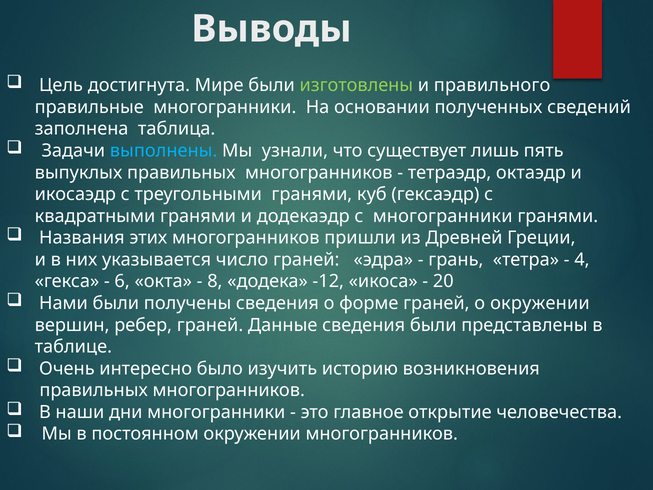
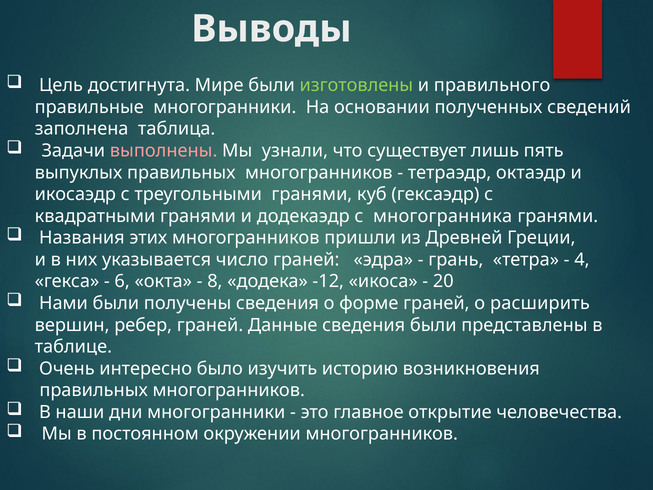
выполнены colour: light blue -> pink (164, 151)
с многогранники: многогранники -> многогранника (443, 216)
о окружении: окружении -> расширить (540, 303)
